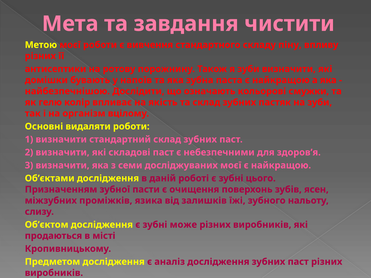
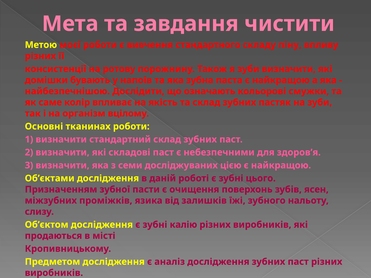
антисептики: антисептики -> консистенції (56, 69)
гелю: гелю -> саме (50, 102)
видаляти: видаляти -> тканинах (88, 127)
досліджуваних моєї: моєї -> цією (231, 165)
може: може -> калію (183, 225)
